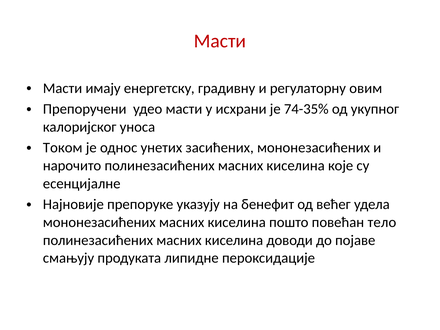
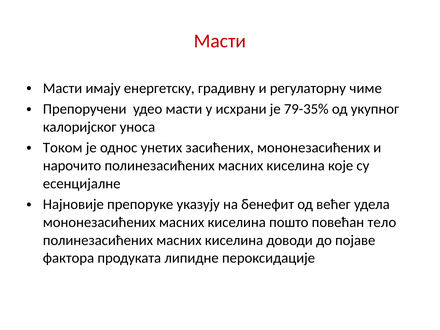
овим: овим -> чиме (366, 88)
74-35%: 74-35% -> 79-35% (306, 109)
смањују: смањују -> фактора (69, 258)
